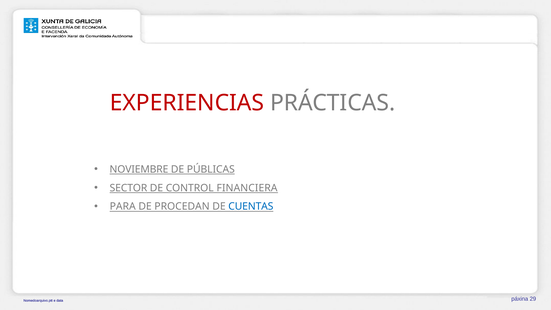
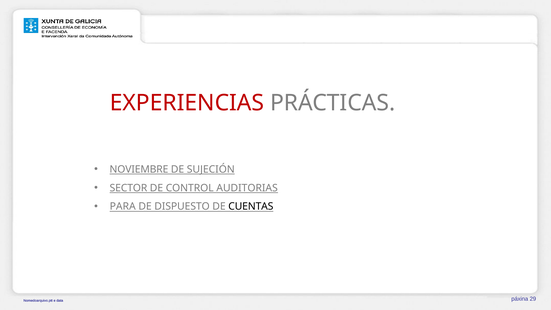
PÚBLICAS: PÚBLICAS -> SUJECIÓN (211, 169)
FINANCIERA: FINANCIERA -> AUDITORIAS (247, 188)
PROCEDAN: PROCEDAN -> DISPUESTO (182, 207)
CUENTAS colour: blue -> black (251, 207)
